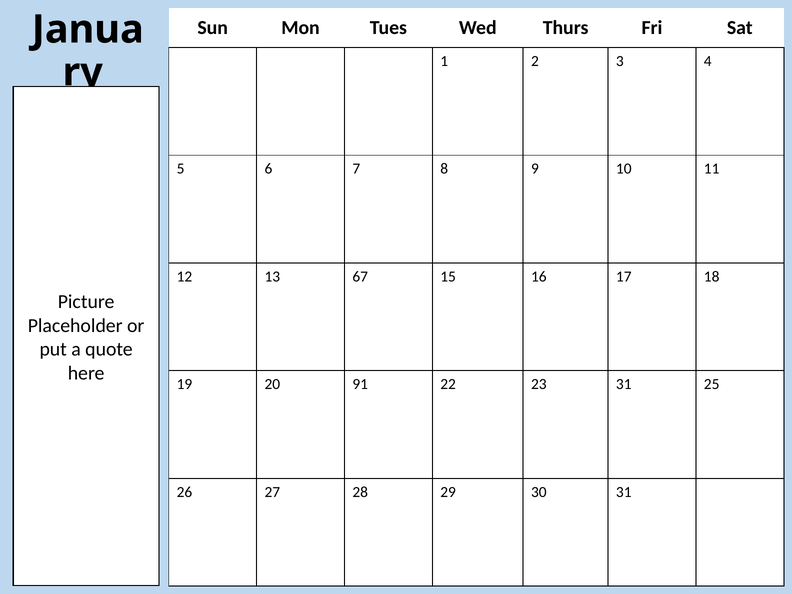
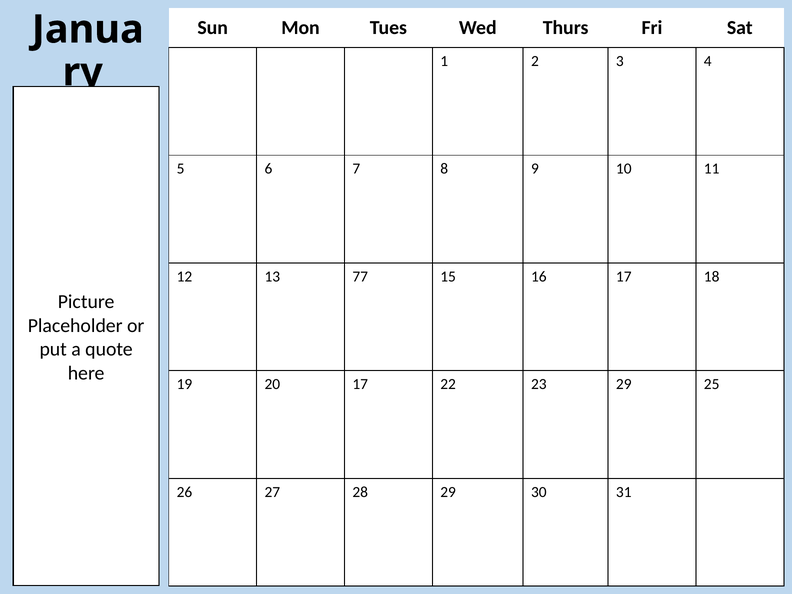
67: 67 -> 77 (360, 276)
20 91: 91 -> 17 (360, 384)
23 31: 31 -> 29 (624, 384)
